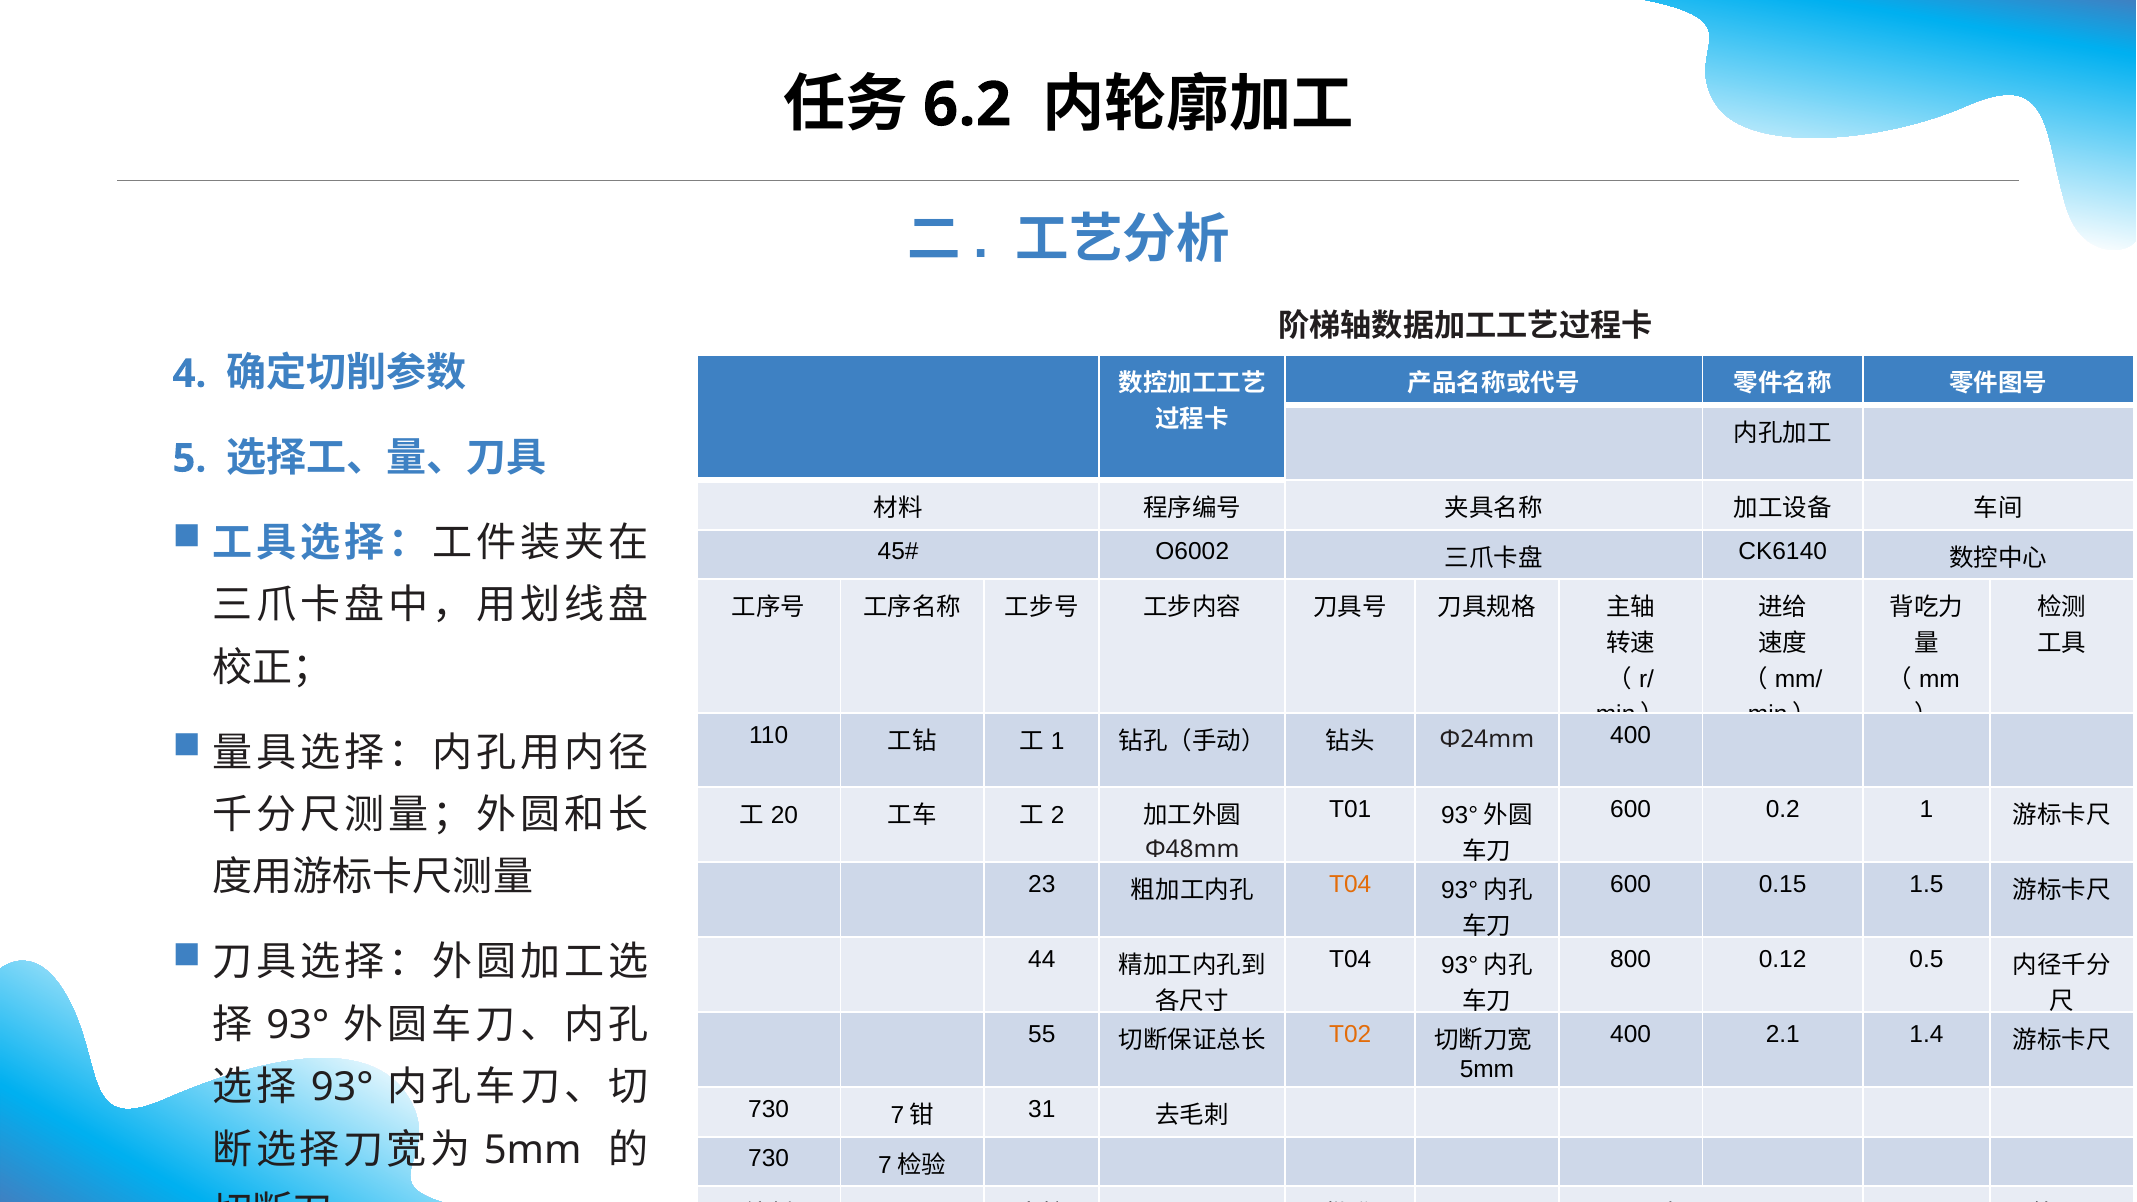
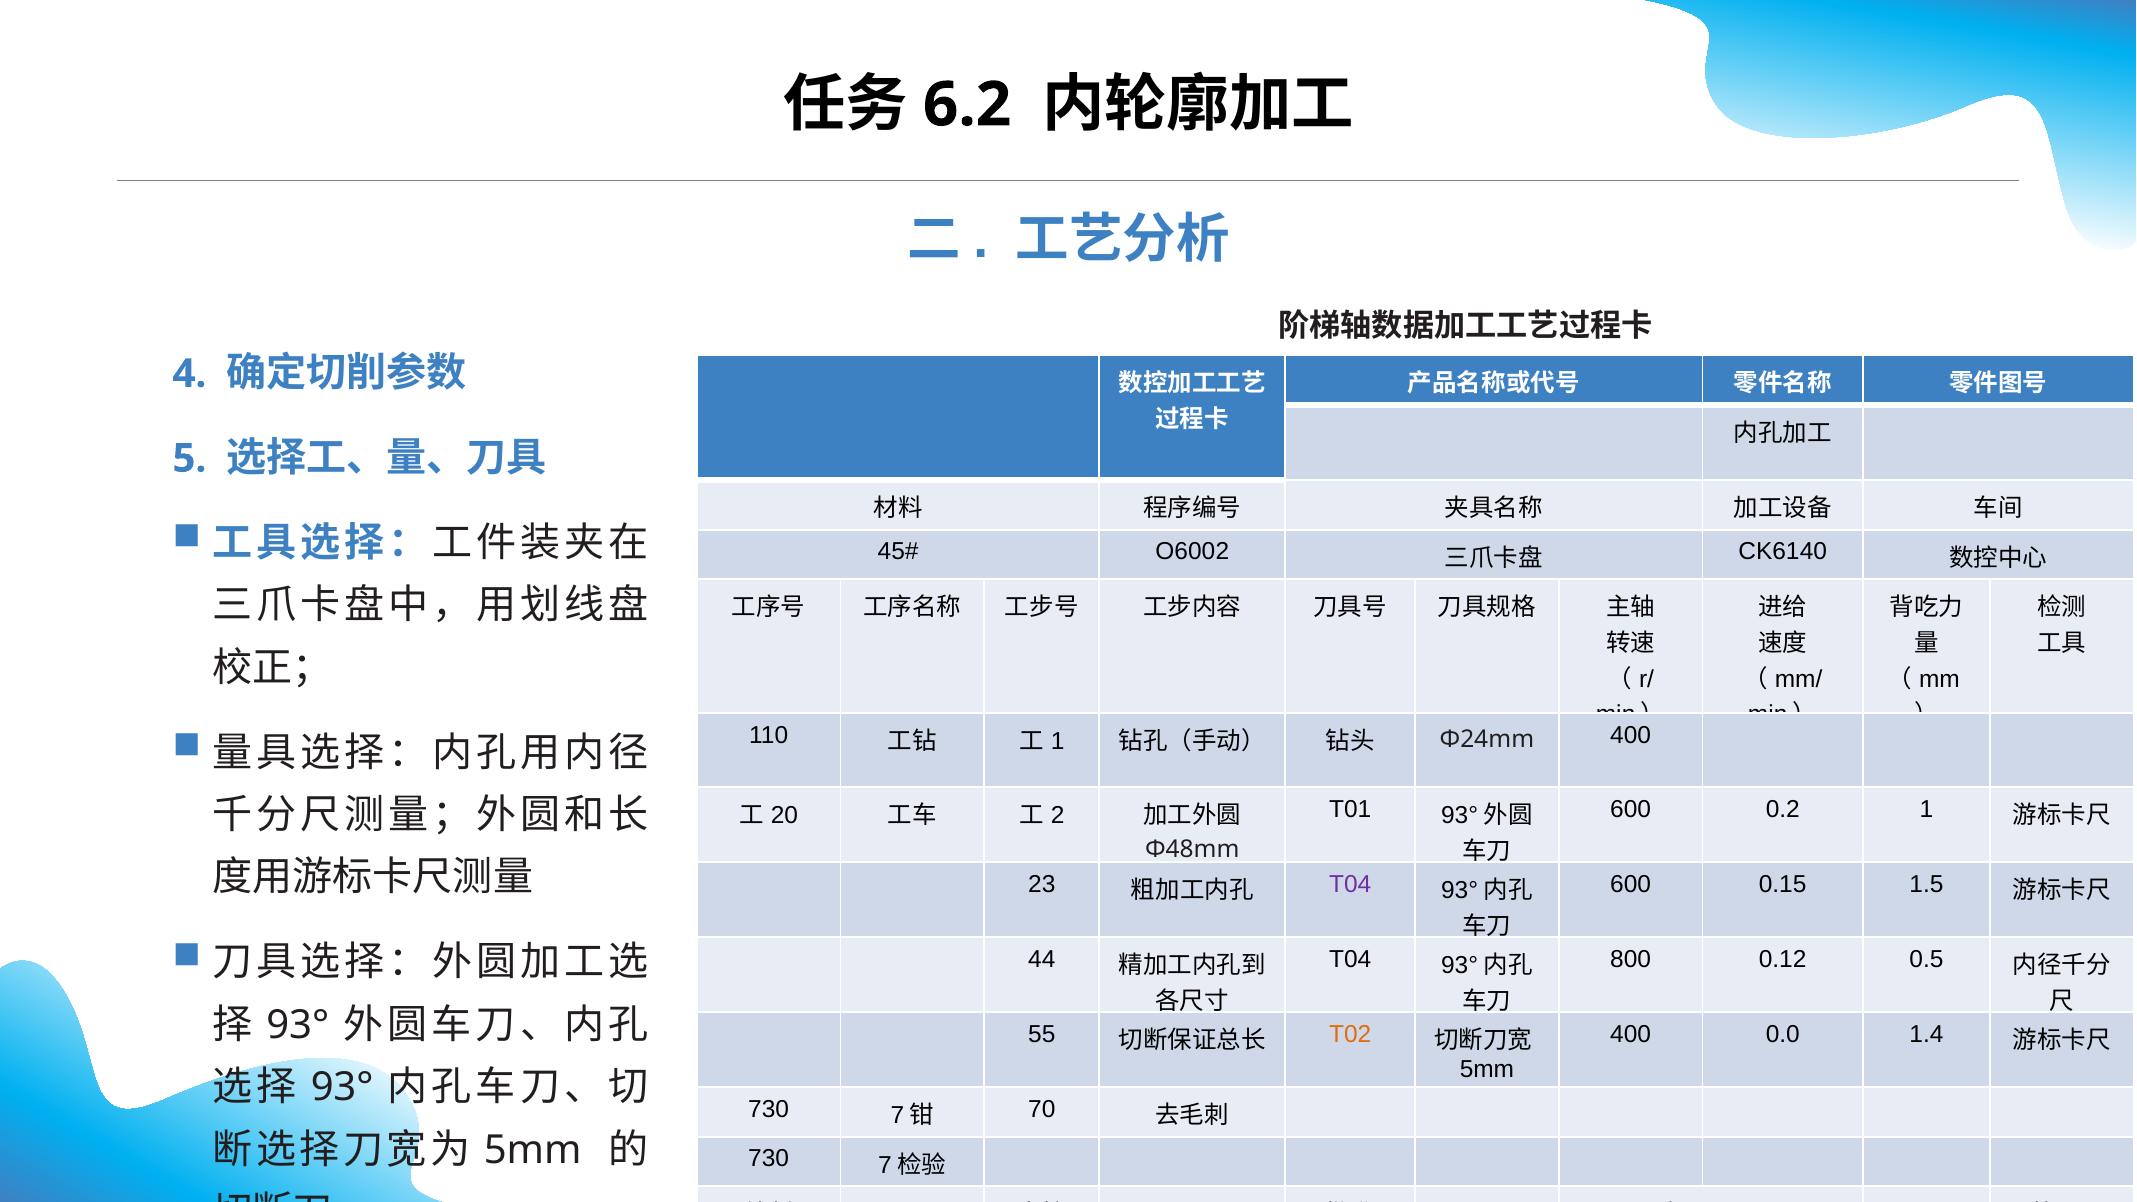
T04 colour: orange -> purple (1350, 884)
2.1: 2.1 -> 0.0 (1783, 1034)
31: 31 -> 70 (1042, 1109)
